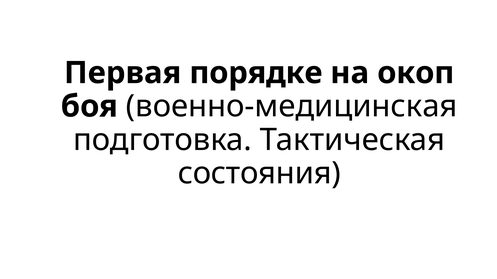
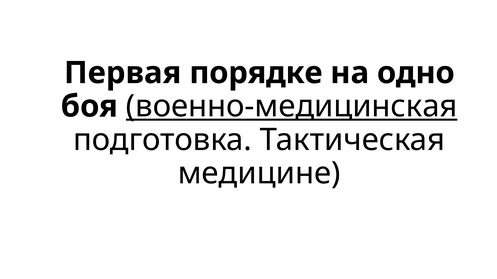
окоп: окоп -> одно (416, 73)
военно-медицинская underline: none -> present (292, 107)
состояния: состояния -> медицине (259, 174)
